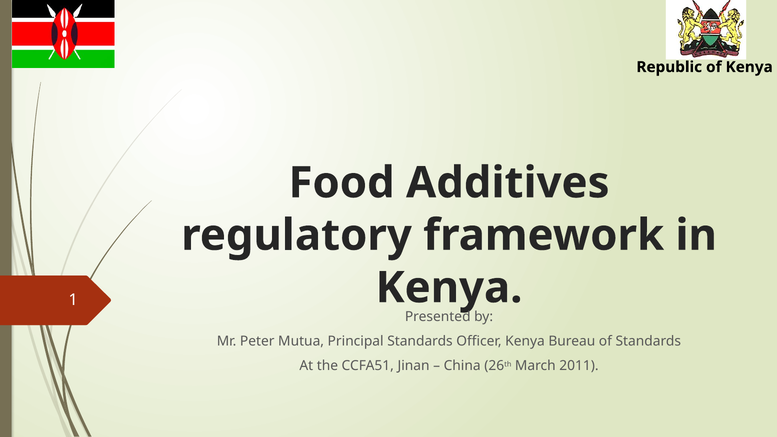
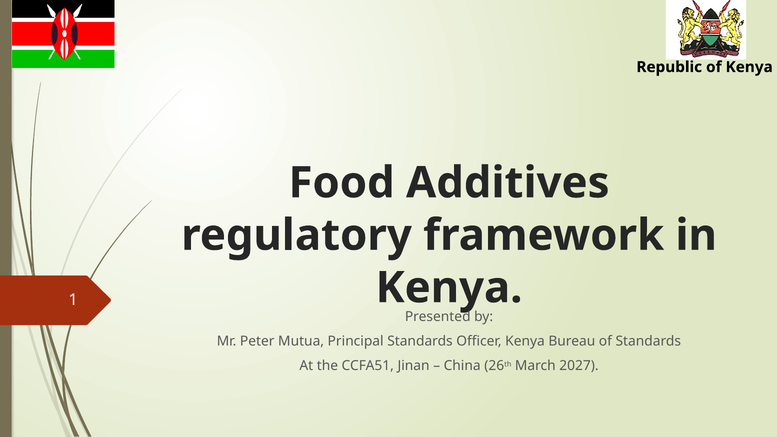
2011: 2011 -> 2027 (579, 366)
